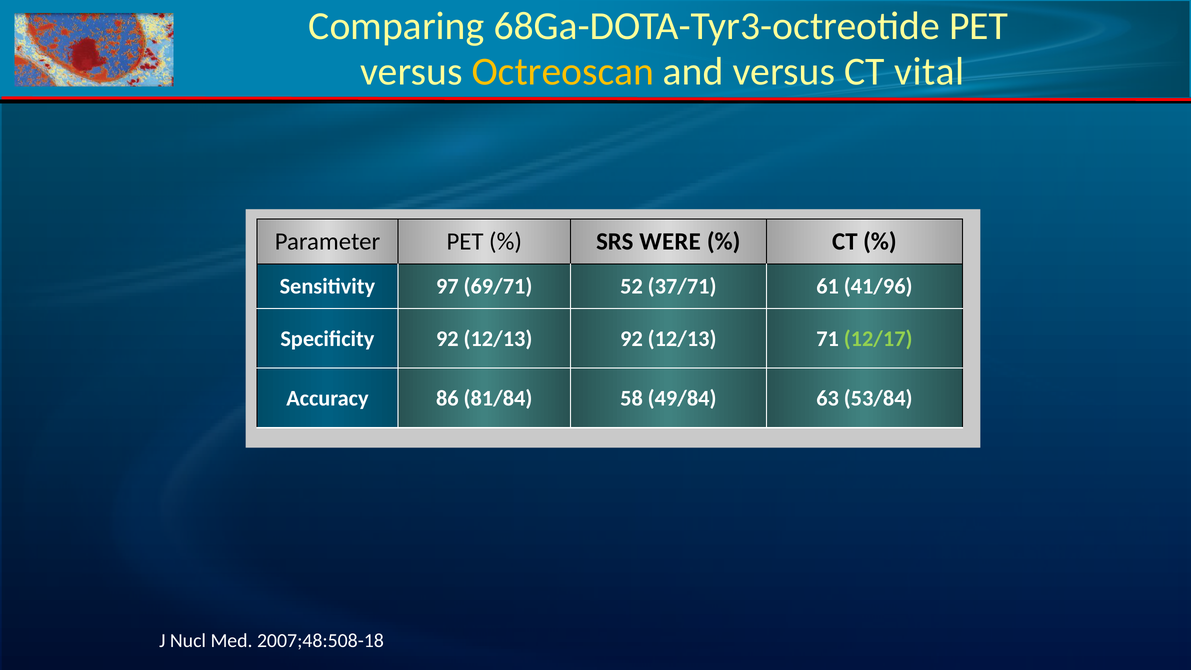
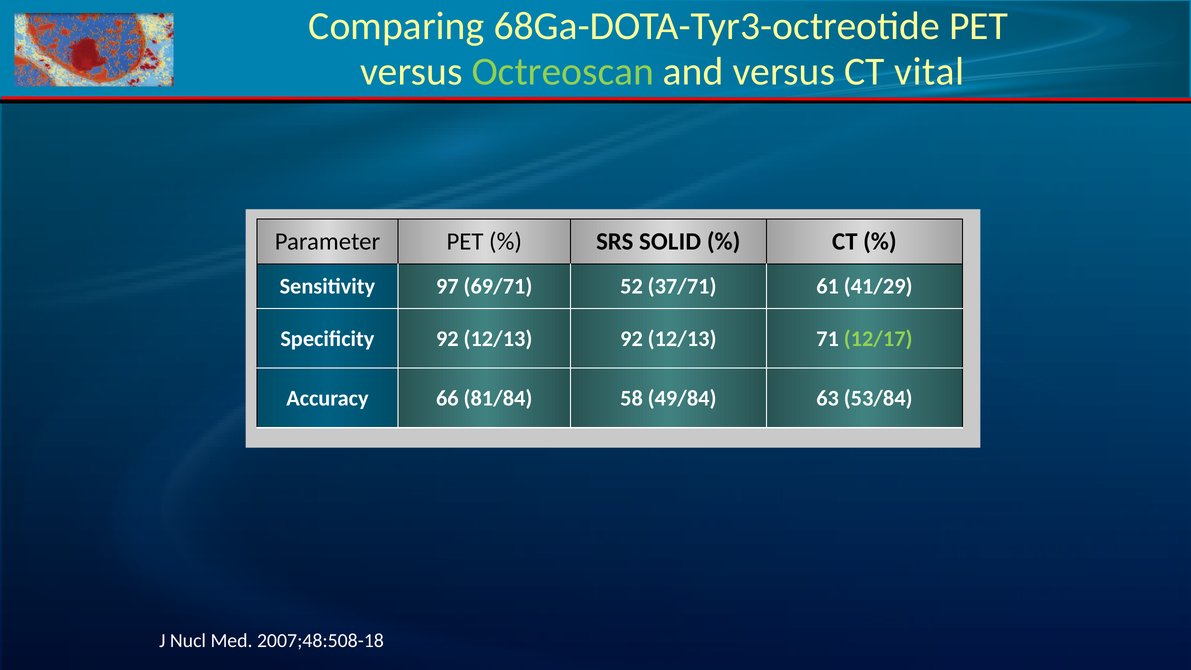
Octreoscan colour: yellow -> light green (563, 71)
WERE: WERE -> SOLID (670, 242)
41/96: 41/96 -> 41/29 (878, 286)
86: 86 -> 66 (447, 398)
